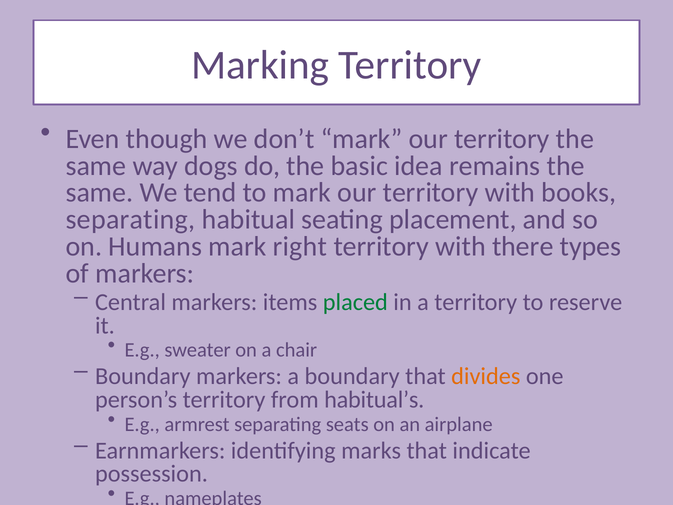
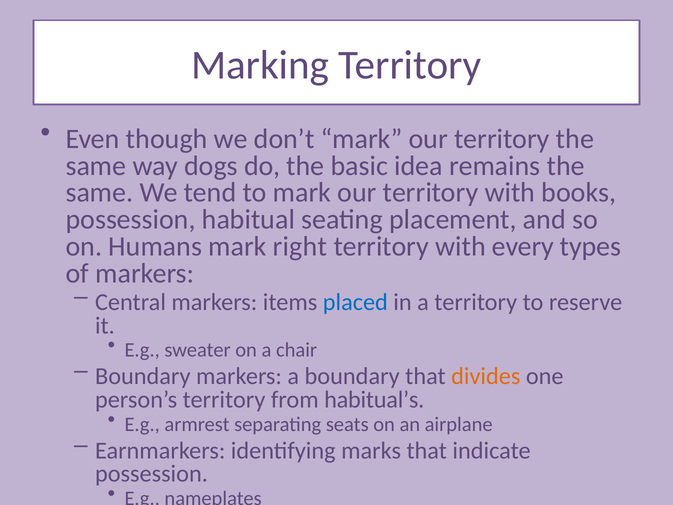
separating: separating -> possession (131, 220)
there: there -> every (523, 246)
placed colour: green -> blue (355, 302)
